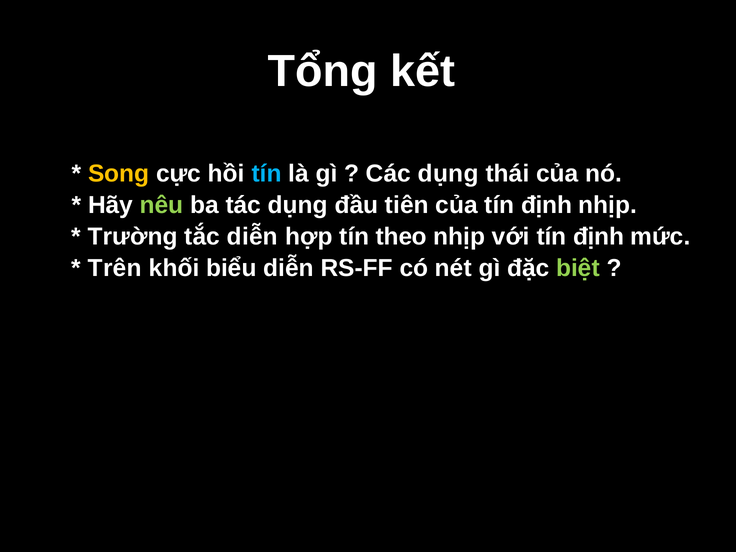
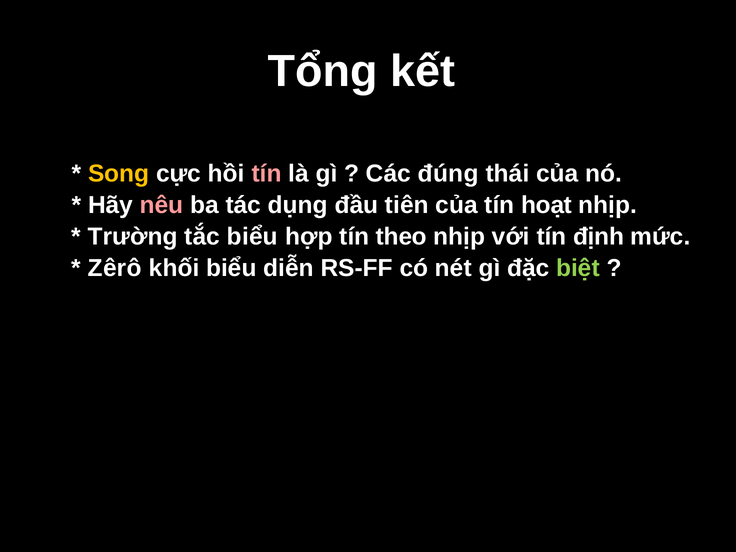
tín colour: light blue -> pink (267, 174)
Các dụng: dụng -> đúng (448, 174)
nêu colour: light green -> pink (162, 205)
của tín định: định -> hoạt (547, 205)
tắc diễn: diễn -> biểu (252, 237)
Trên: Trên -> Zêrô (115, 268)
